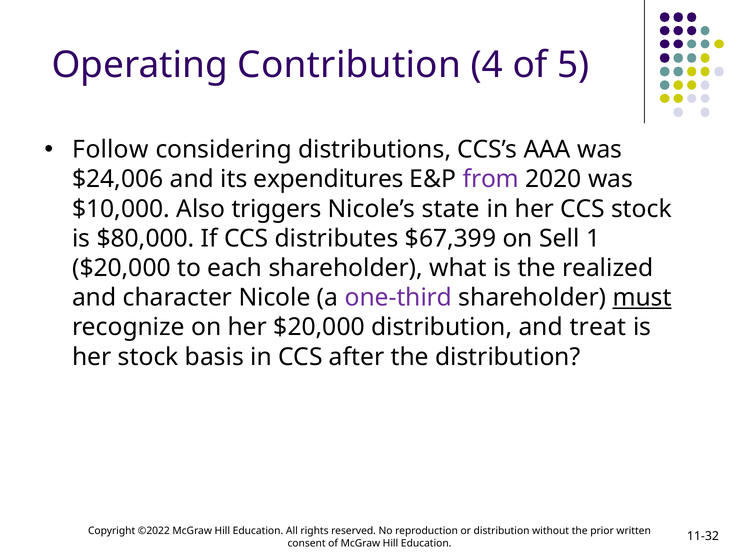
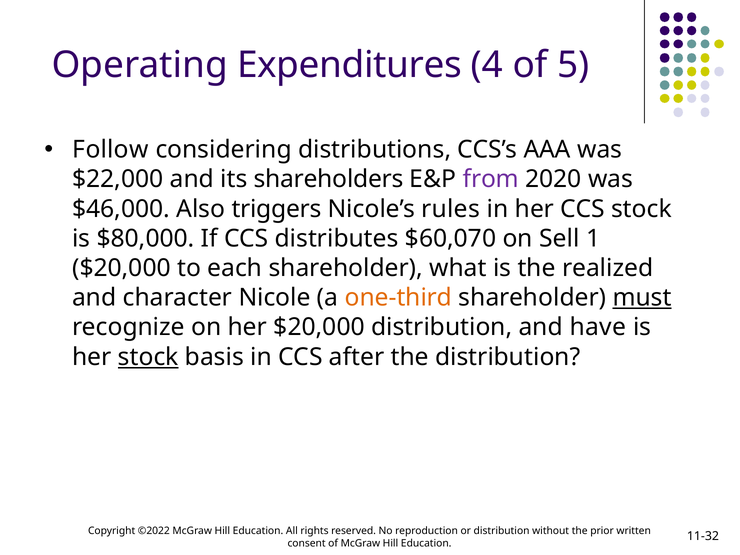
Contribution: Contribution -> Expenditures (350, 65)
$24,006: $24,006 -> $22,000 (118, 179)
expenditures: expenditures -> shareholders (329, 179)
$10,000: $10,000 -> $46,000 (121, 209)
state: state -> rules (451, 209)
$67,399: $67,399 -> $60,070 (451, 239)
one-third colour: purple -> orange (398, 298)
treat: treat -> have (598, 327)
stock underline: none -> present (148, 357)
